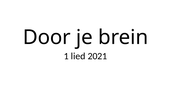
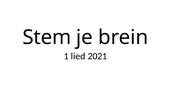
Door: Door -> Stem (47, 37)
